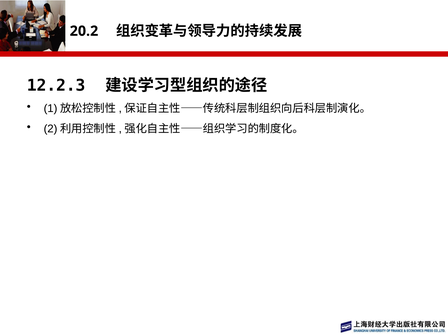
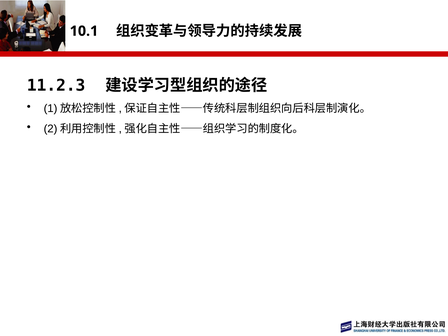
20.2: 20.2 -> 10.1 (84, 31)
12.2.3: 12.2.3 -> 11.2.3 (56, 86)
